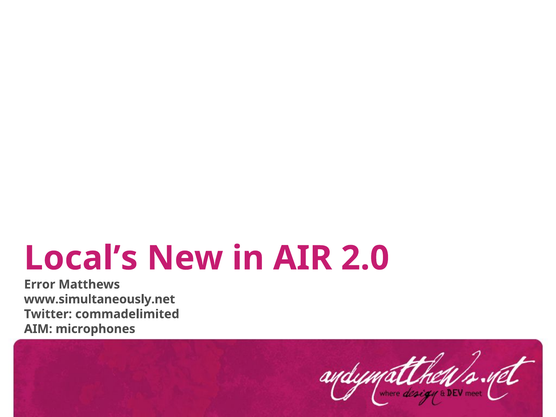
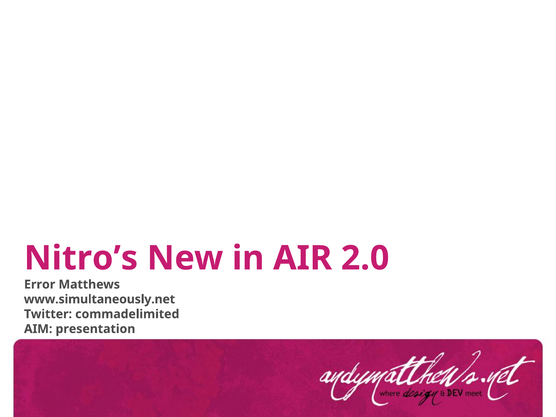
Local’s: Local’s -> Nitro’s (81, 258)
microphones: microphones -> presentation (95, 329)
